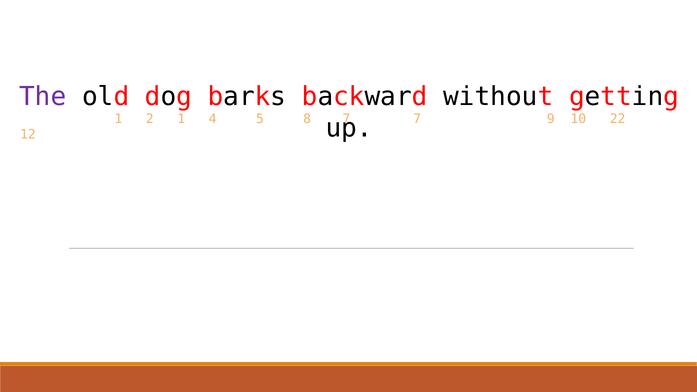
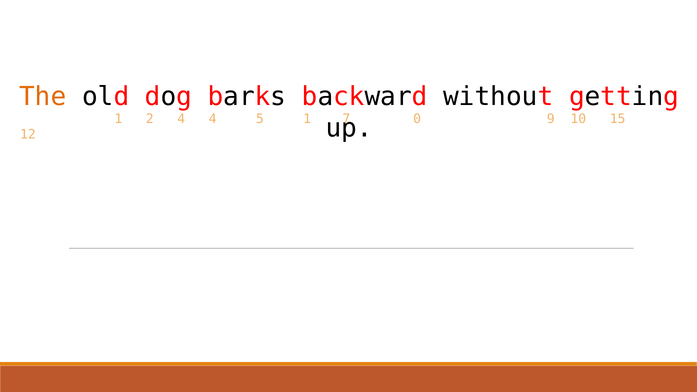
The colour: purple -> orange (43, 97)
2 1: 1 -> 4 (181, 119)
5 8: 8 -> 1 (307, 119)
7: 7 -> 0 (417, 119)
22: 22 -> 15 (618, 119)
